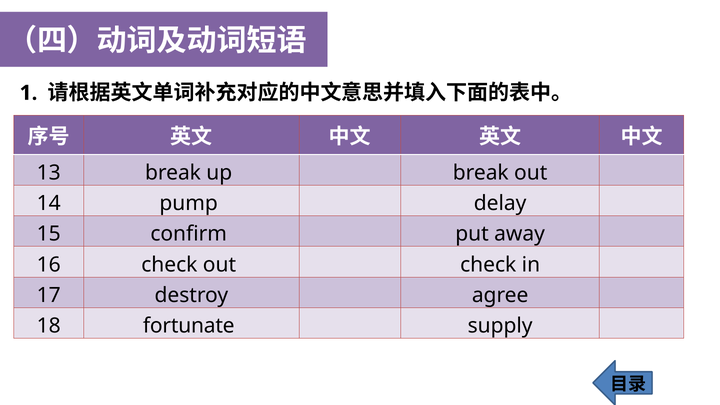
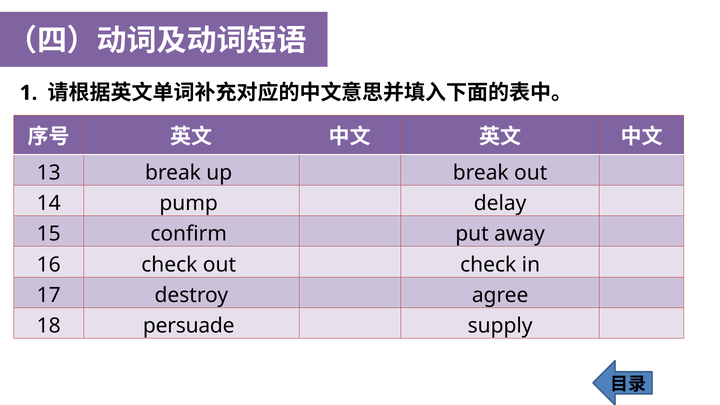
fortunate: fortunate -> persuade (189, 326)
